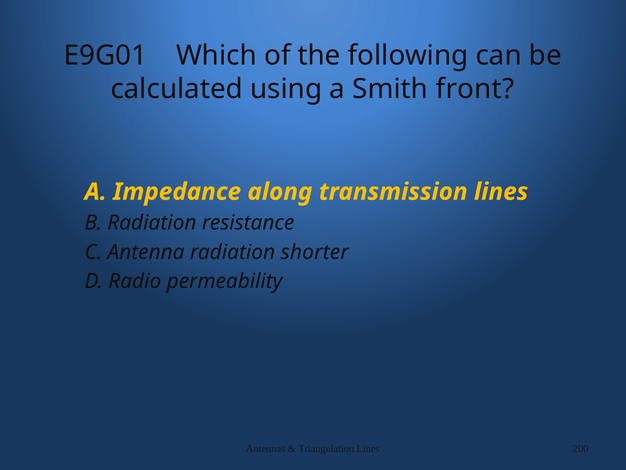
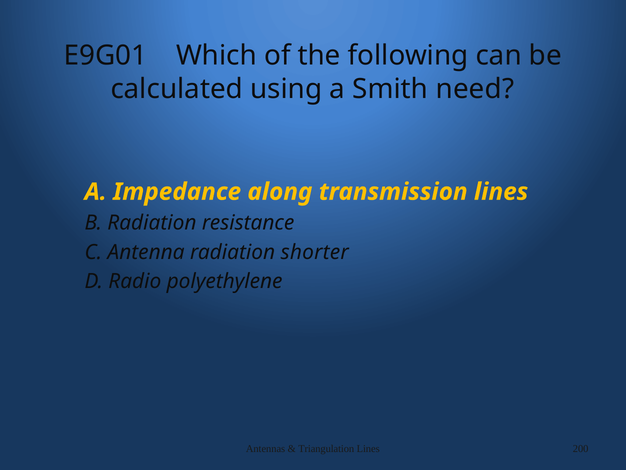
front: front -> need (475, 89)
permeability: permeability -> polyethylene (225, 281)
